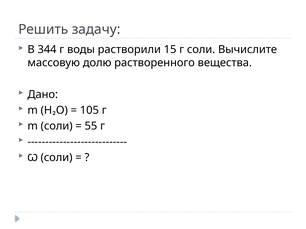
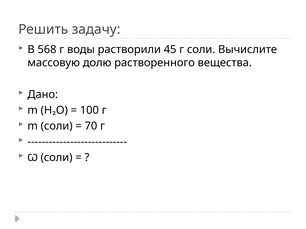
344: 344 -> 568 (47, 50)
15: 15 -> 45 (170, 50)
105: 105 -> 100 (89, 110)
55: 55 -> 70 (91, 126)
